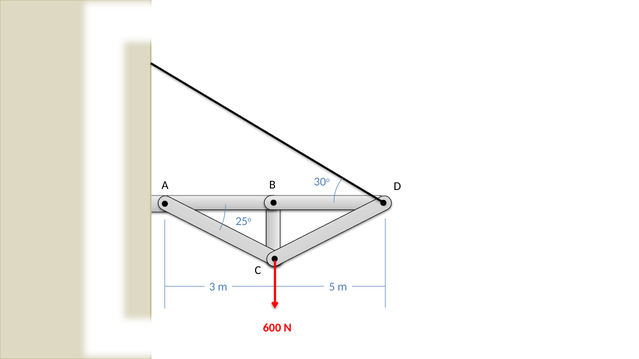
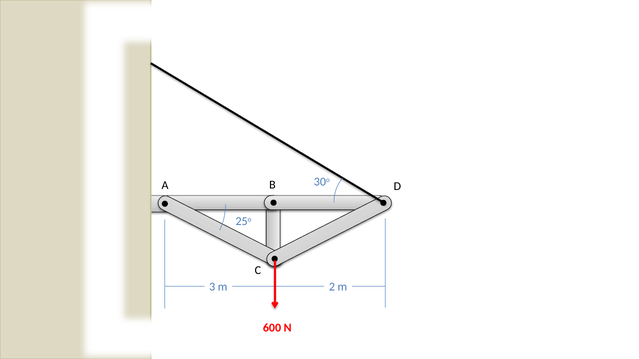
5: 5 -> 2 (332, 287)
